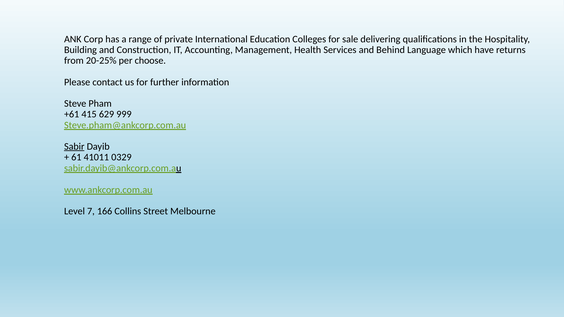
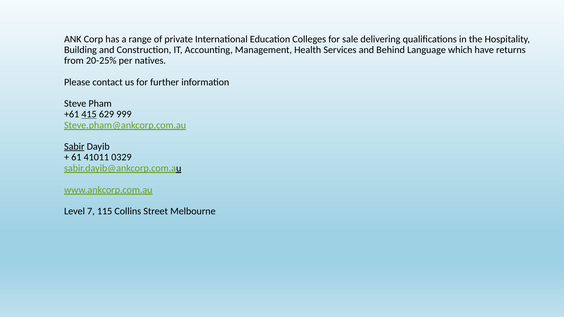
choose: choose -> natives (150, 61)
415 underline: none -> present (89, 114)
166: 166 -> 115 (105, 212)
